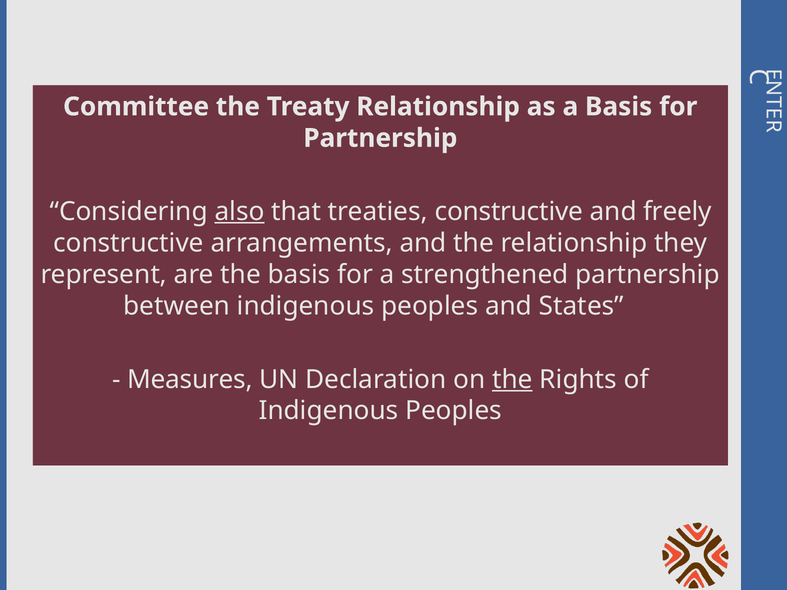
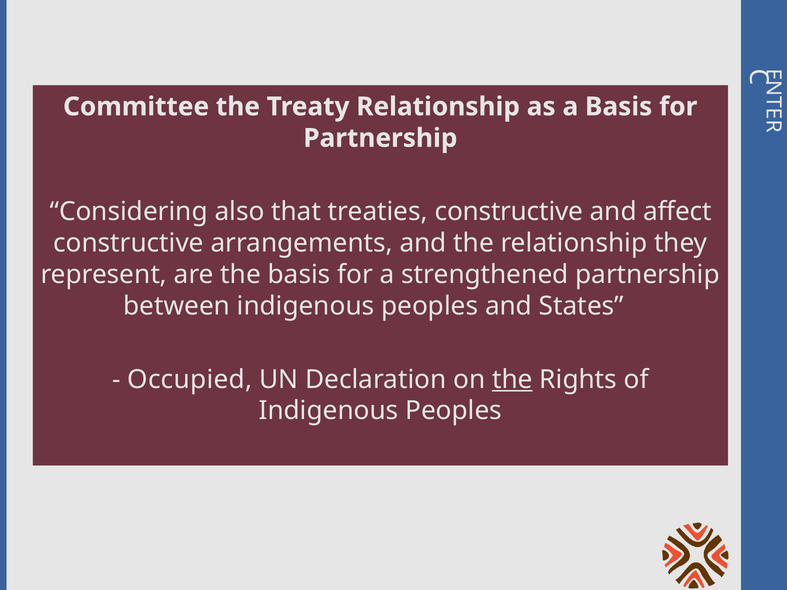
also underline: present -> none (240, 212)
freely: freely -> affect (677, 212)
Measures: Measures -> Occupied (190, 380)
